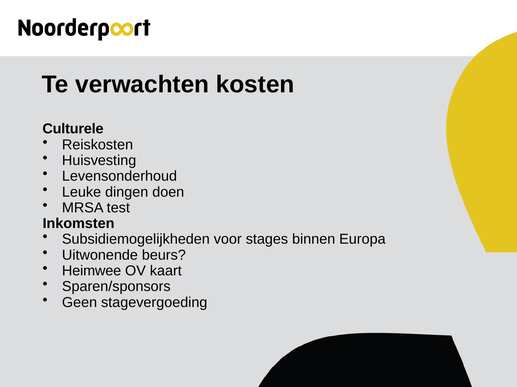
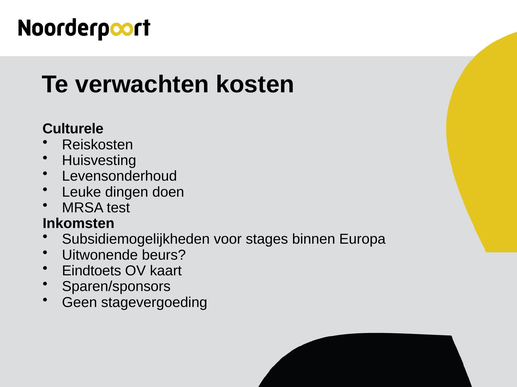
Heimwee: Heimwee -> Eindtoets (92, 271)
